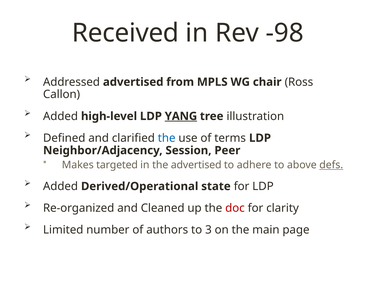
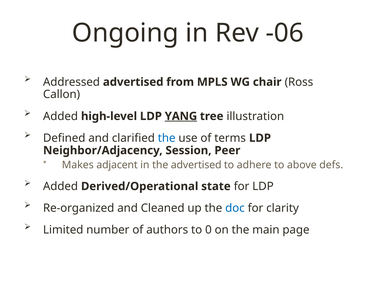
Received: Received -> Ongoing (125, 33)
-98: -98 -> -06 (285, 33)
targeted: targeted -> adjacent (117, 165)
defs underline: present -> none (331, 165)
doc colour: red -> blue (235, 208)
3: 3 -> 0 (208, 230)
